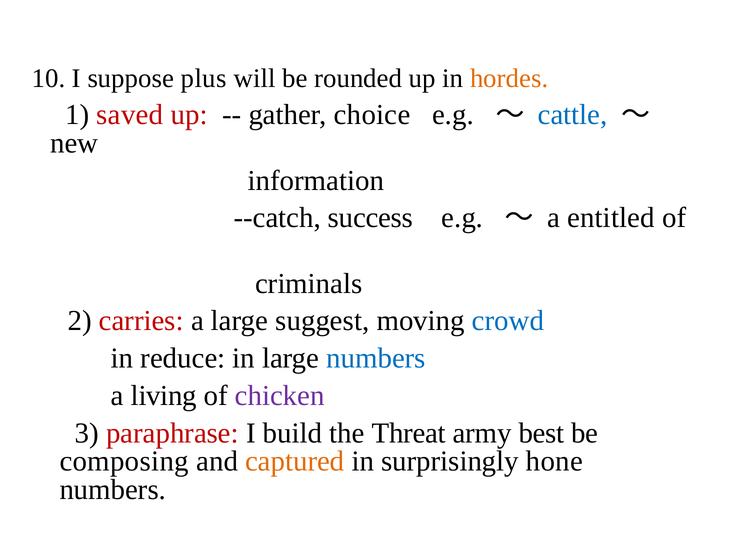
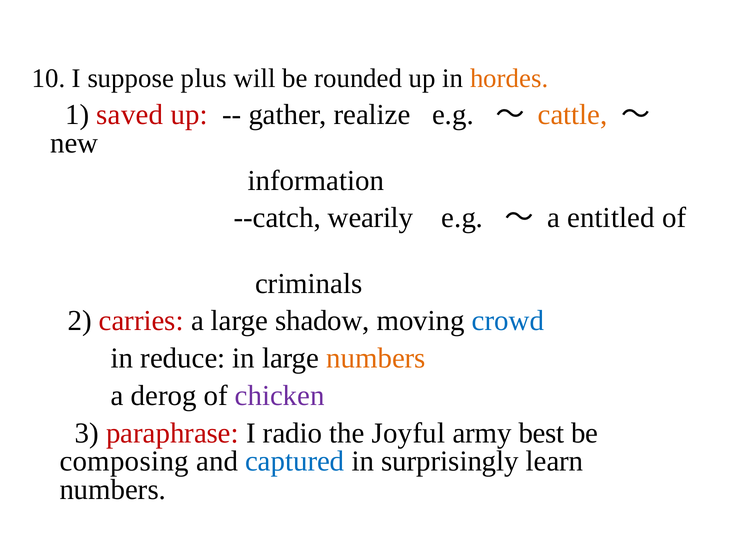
choice: choice -> realize (372, 115)
cattle colour: blue -> orange (573, 115)
success: success -> wearily (370, 218)
suggest: suggest -> shadow (322, 320)
numbers colour: blue -> orange (376, 358)
living: living -> derog (164, 395)
build: build -> radio (293, 433)
Threat: Threat -> Joyful (408, 433)
captured colour: orange -> blue (295, 461)
hone: hone -> learn (555, 461)
